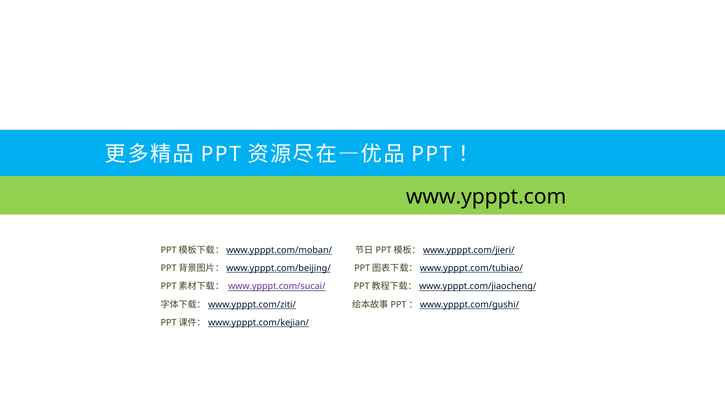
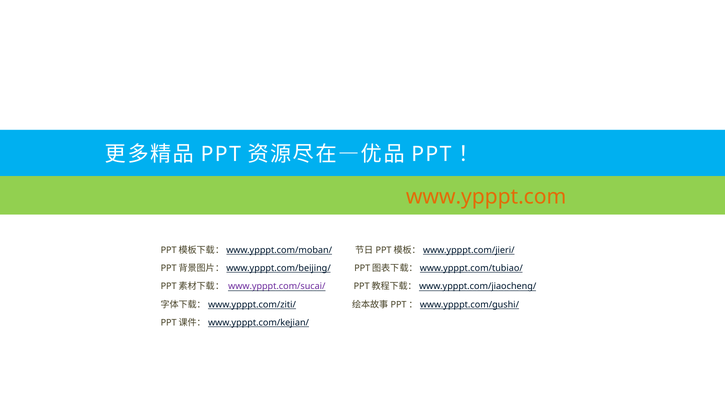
www.ypppt.com colour: black -> orange (486, 196)
